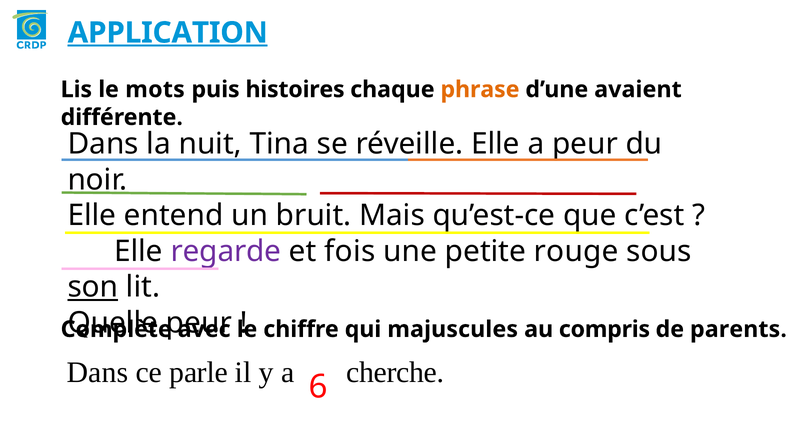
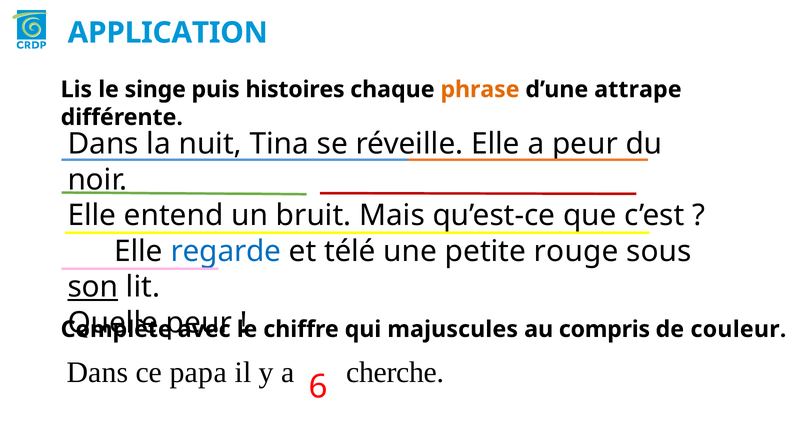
APPLICATION underline: present -> none (168, 33)
mots: mots -> singe (155, 90)
avaient: avaient -> attrape (638, 90)
regarde colour: purple -> blue (226, 251)
fois: fois -> télé (350, 251)
parents: parents -> couleur (738, 329)
parle: parle -> papa (198, 372)
